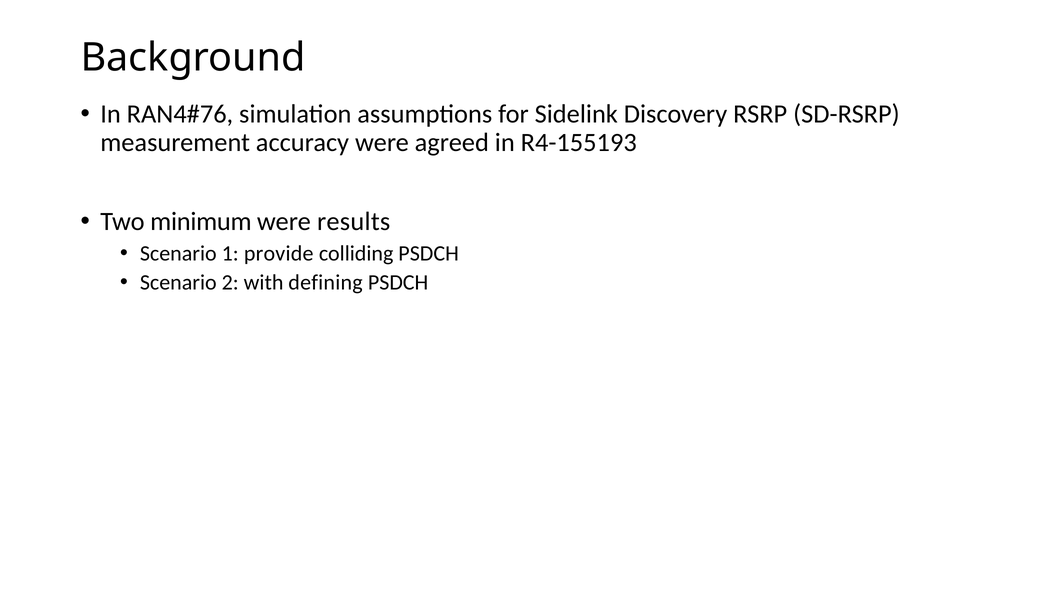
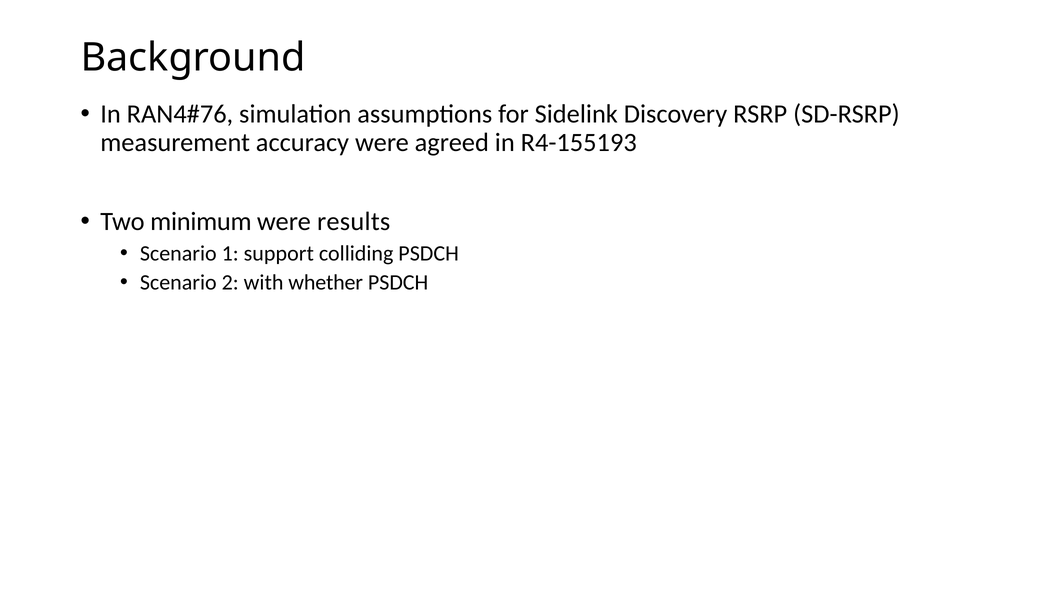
provide: provide -> support (279, 253)
defining: defining -> whether (326, 283)
